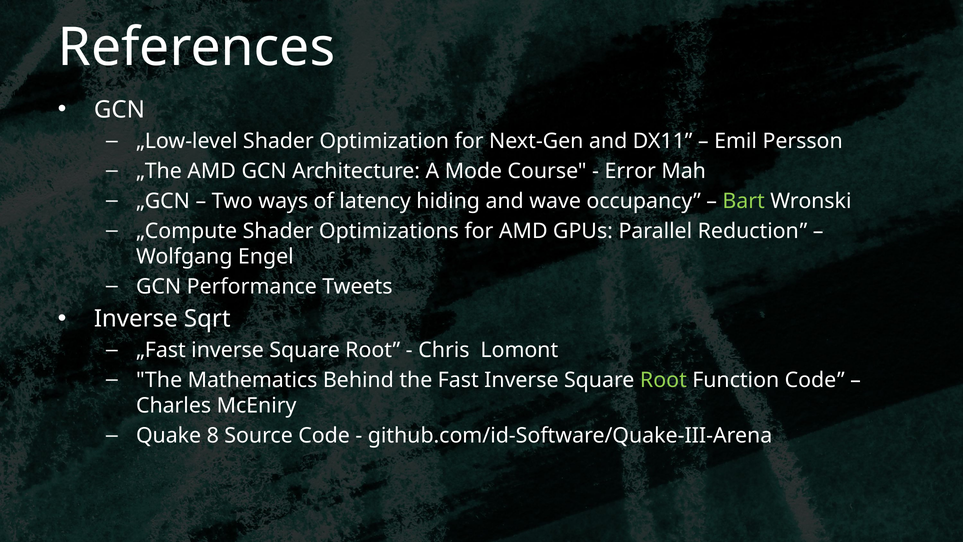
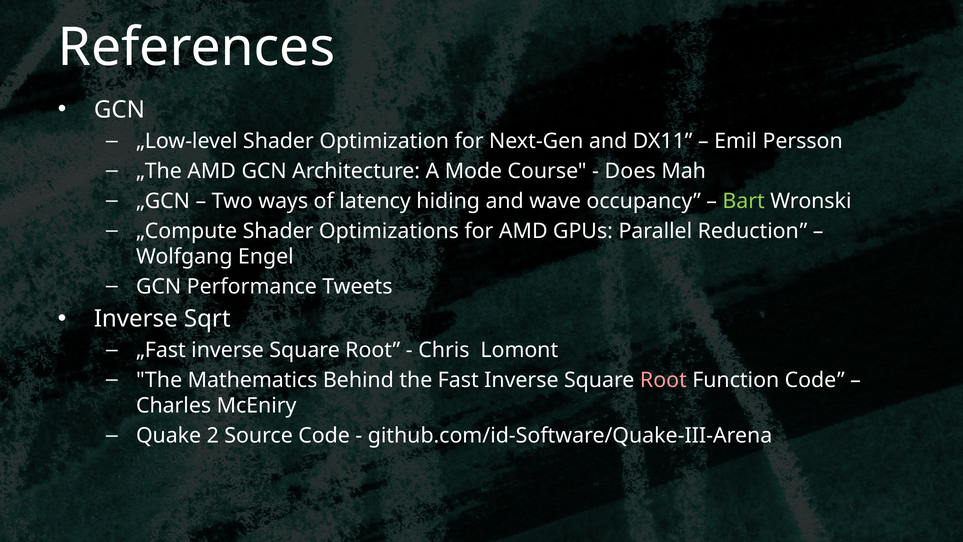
Error: Error -> Does (630, 171)
Root colour: light green -> pink (663, 380)
8: 8 -> 2 (213, 435)
